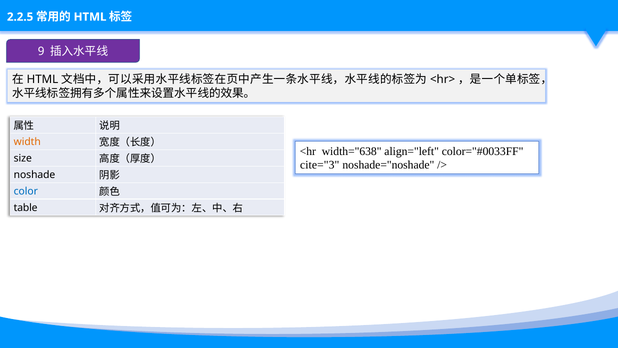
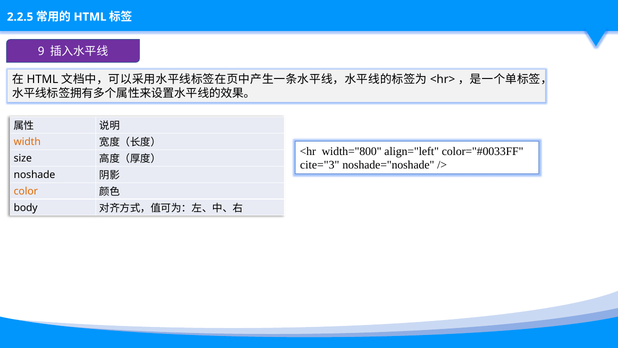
width="638: width="638 -> width="800 (352, 151)
color colour: blue -> orange (26, 191)
table: table -> body (26, 208)
